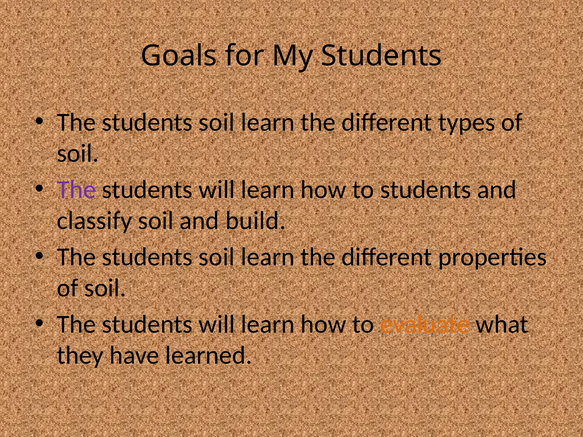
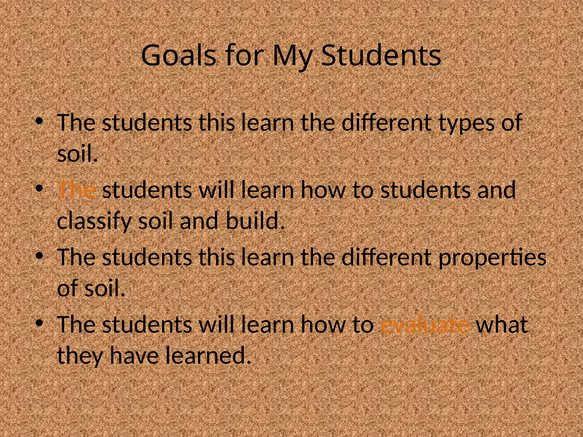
soil: soil -> this (217, 122)
The colour: purple -> orange (76, 190)
soil: soil -> this (217, 257)
